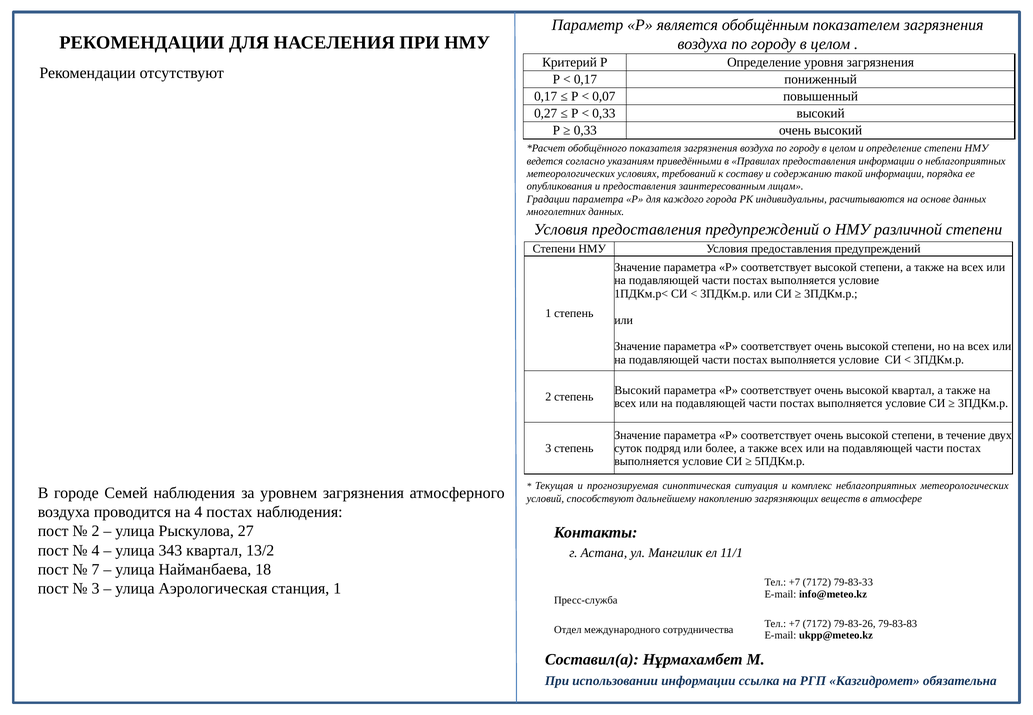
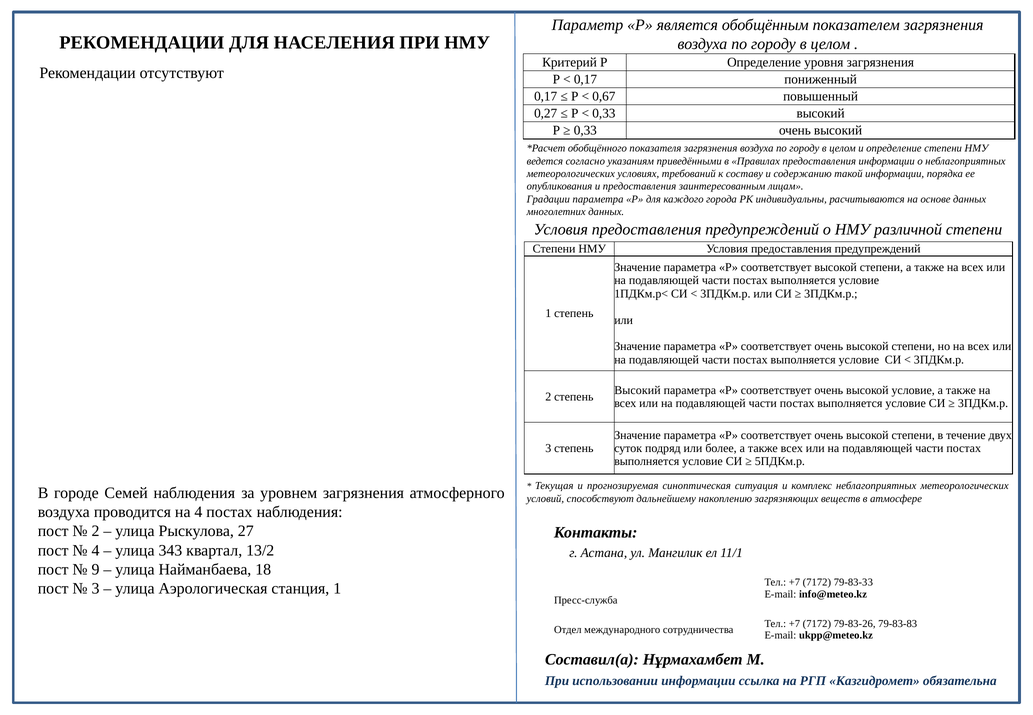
0,07: 0,07 -> 0,67 (604, 96)
высокой квартал: квартал -> условие (913, 390)
7: 7 -> 9 (96, 569)
